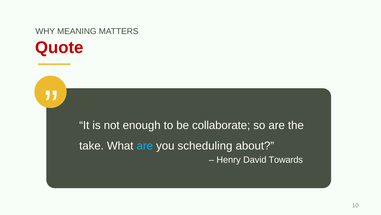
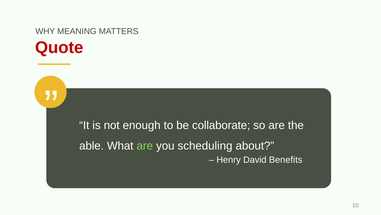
take: take -> able (92, 145)
are colour: light blue -> light green (145, 145)
Towards: Towards -> Benefits (286, 159)
